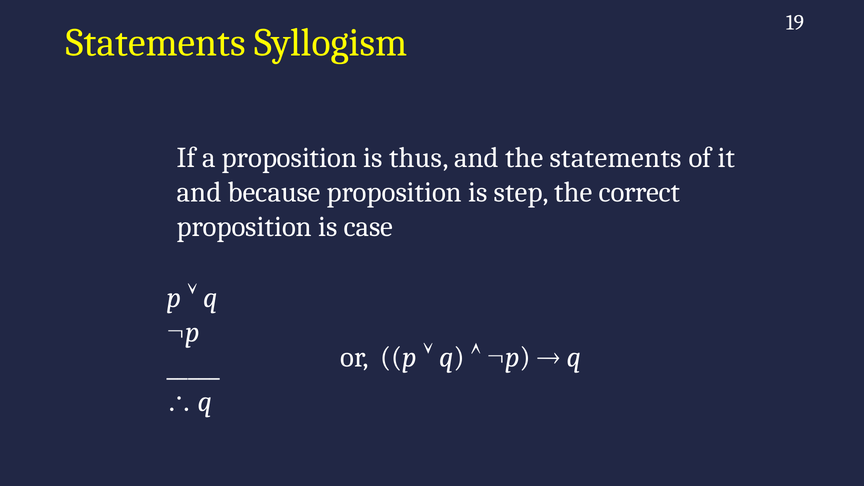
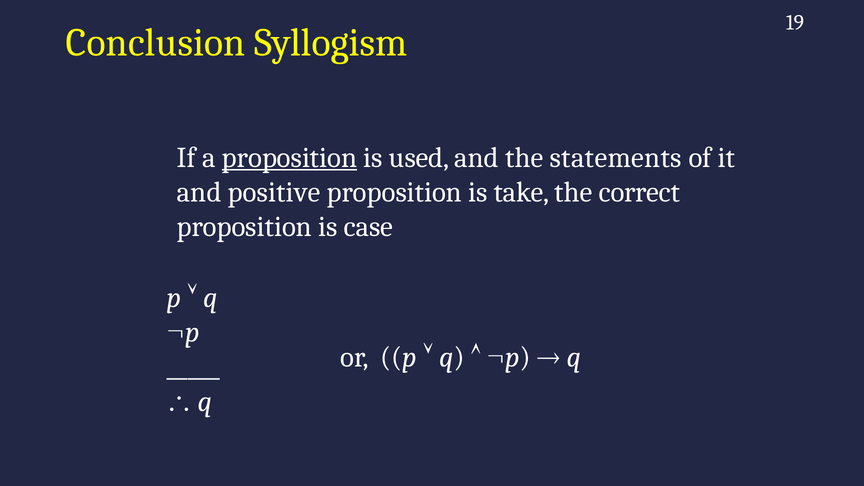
Statements: Statements -> Conclusion (156, 43)
proposition underline: none -> present (290, 157)
thus: thus -> used (419, 157)
because: because -> positive (274, 192)
step: step -> take (522, 192)
